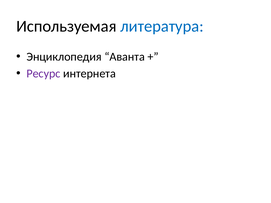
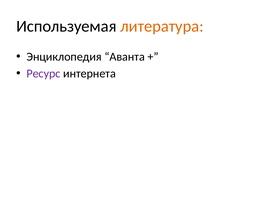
литература colour: blue -> orange (162, 26)
